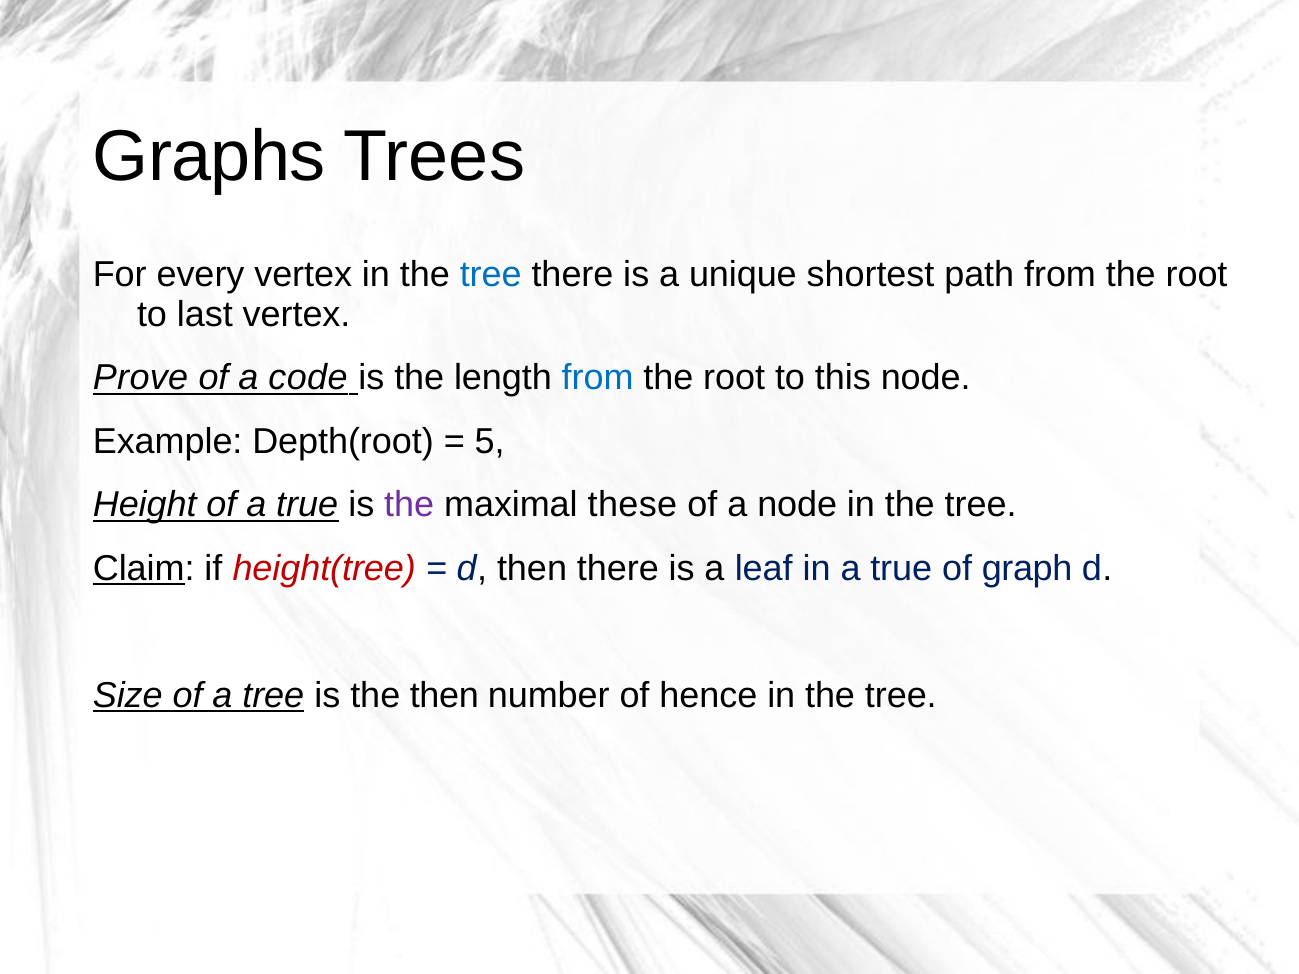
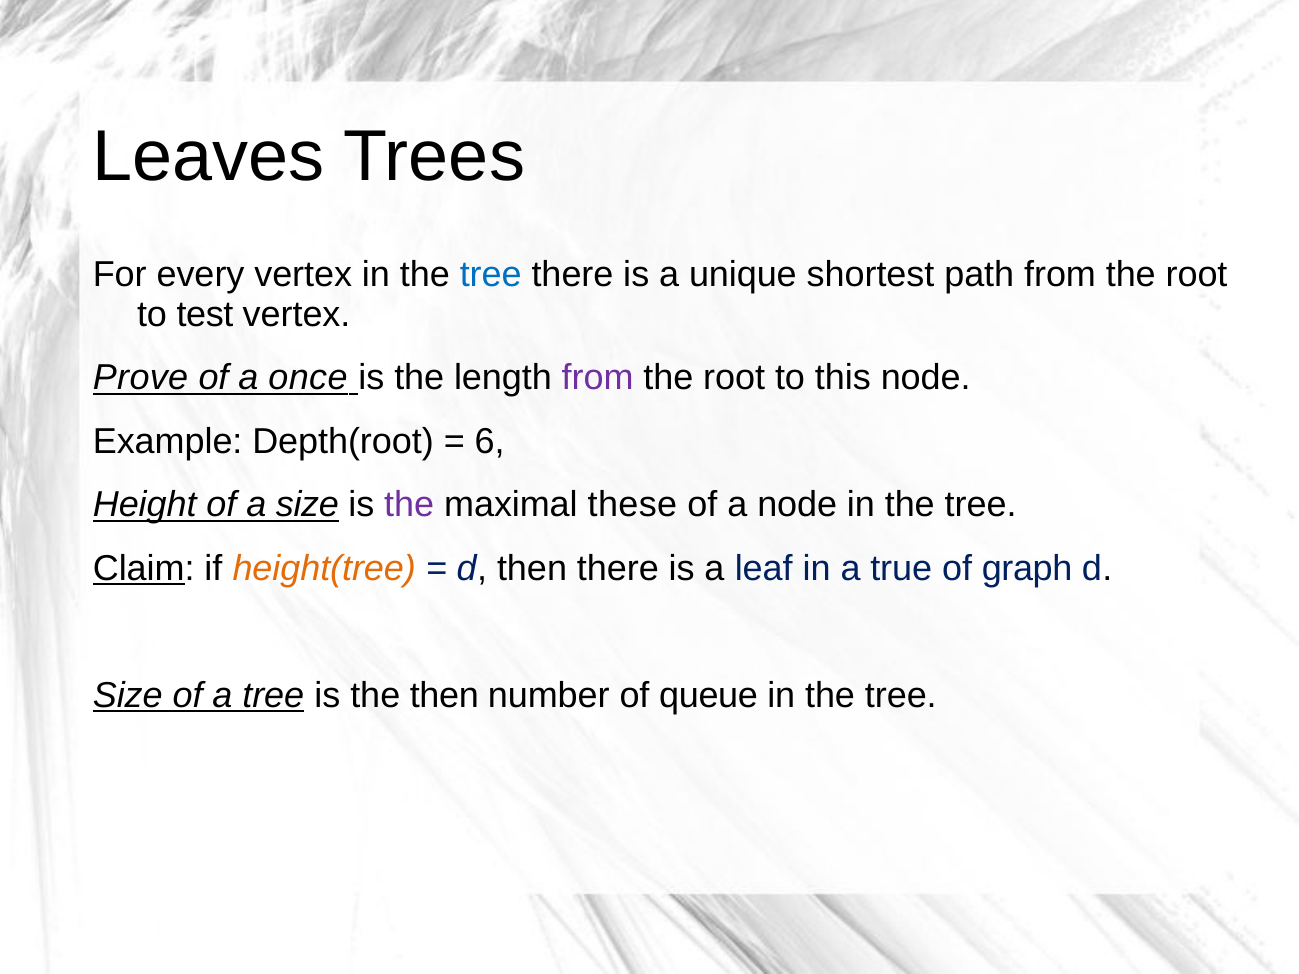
Graphs: Graphs -> Leaves (209, 157)
last: last -> test (205, 314)
code: code -> once (308, 378)
from colour: blue -> purple (598, 378)
5: 5 -> 6 (490, 441)
of a true: true -> size (307, 505)
height(tree colour: red -> orange (324, 568)
hence: hence -> queue (709, 695)
